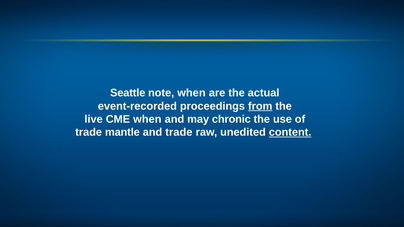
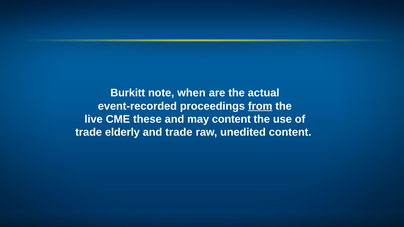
Seattle: Seattle -> Burkitt (128, 93)
CME when: when -> these (147, 119)
may chronic: chronic -> content (231, 119)
mantle: mantle -> elderly (122, 132)
content underline: present -> none (290, 132)
